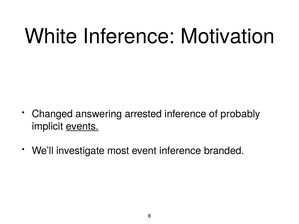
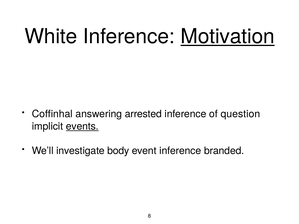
Motivation underline: none -> present (228, 36)
Changed: Changed -> Coffinhal (52, 114)
probably: probably -> question (240, 114)
most: most -> body (118, 151)
